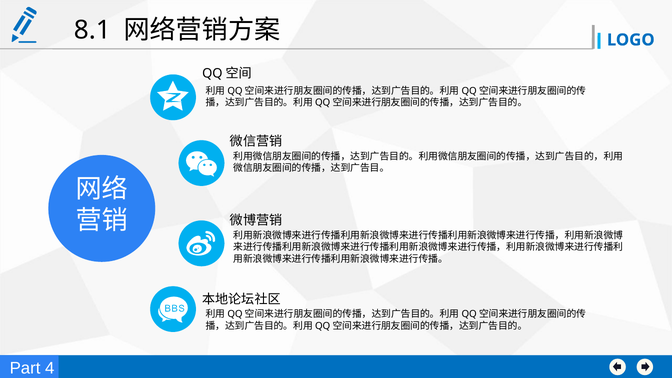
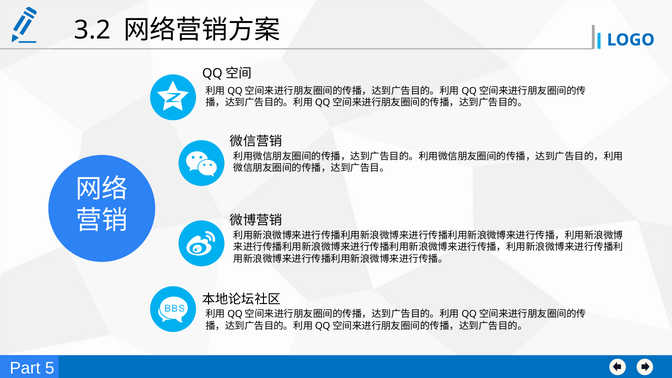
8.1: 8.1 -> 3.2 (92, 30)
4: 4 -> 5 (50, 368)
